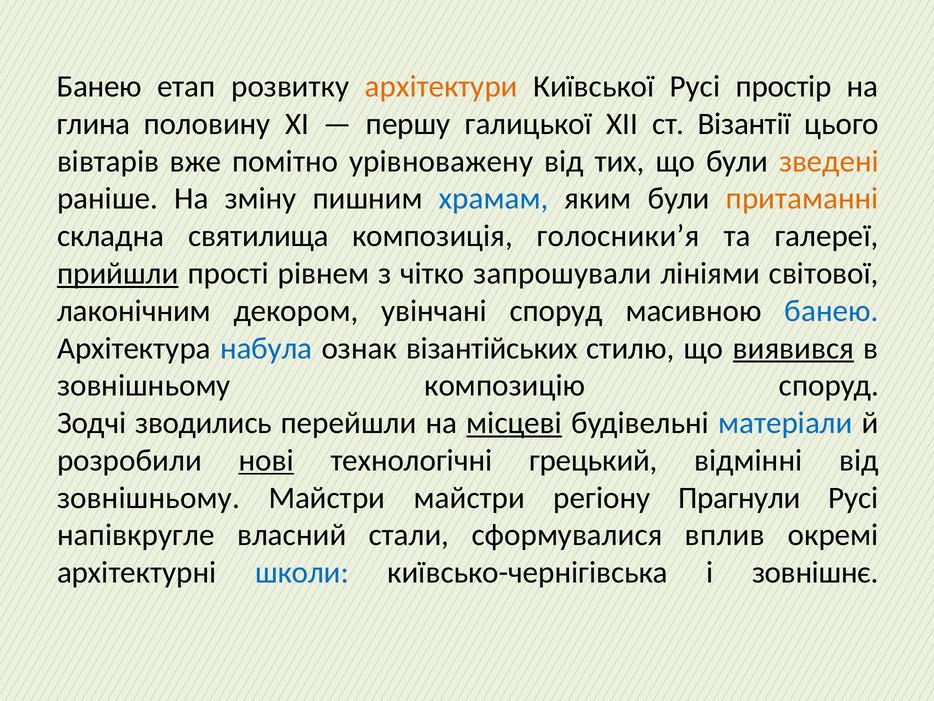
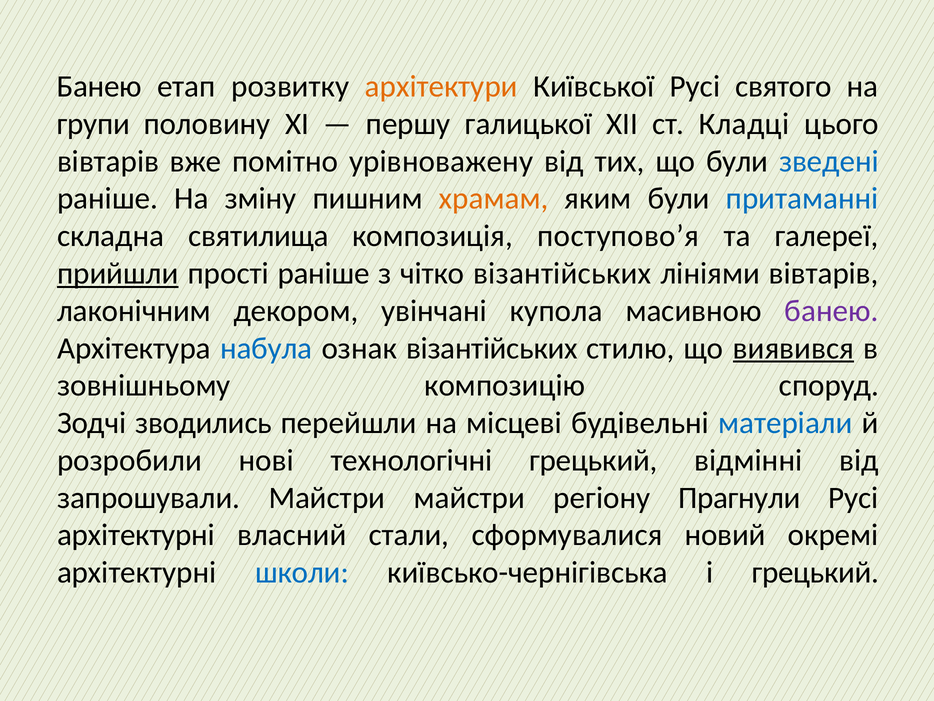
простір: простір -> святого (784, 86)
глина: глина -> групи (93, 124)
Візантії: Візантії -> Кладці (744, 124)
зведені colour: orange -> blue (829, 161)
храмам colour: blue -> orange (494, 199)
притаманні colour: orange -> blue (802, 199)
голосники’я: голосники’я -> поступово’я (618, 236)
прості рівнем: рівнем -> раніше (324, 273)
чітко запрошували: запрошували -> візантійських (562, 273)
лініями світової: світової -> вівтарів (824, 273)
увінчані споруд: споруд -> купола (556, 311)
банею colour: blue -> purple (832, 311)
місцеві underline: present -> none (514, 423)
нові underline: present -> none (266, 460)
зовнішньому: зовнішньому -> запрошували (149, 497)
напівкругле: напівкругле -> архітектурні (136, 535)
вплив: вплив -> новий (725, 535)
і зовнішнє: зовнішнє -> грецький (815, 572)
